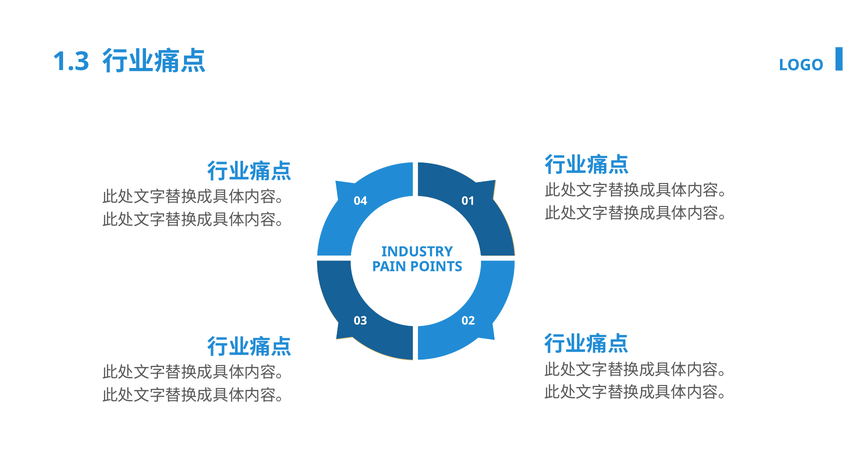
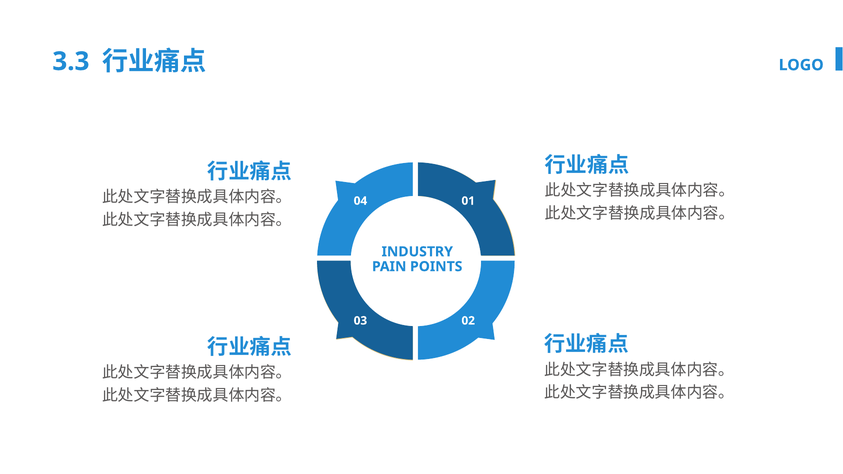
1.3: 1.3 -> 3.3 (71, 61)
